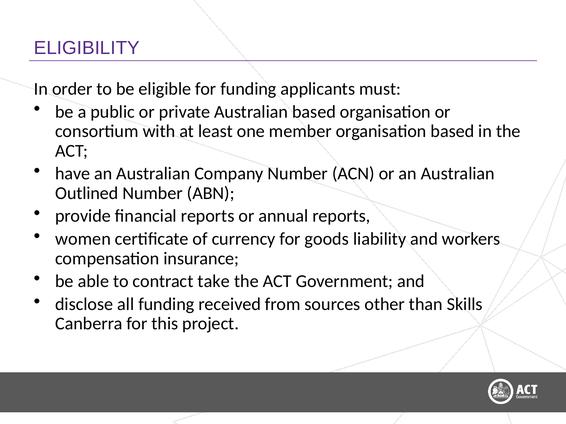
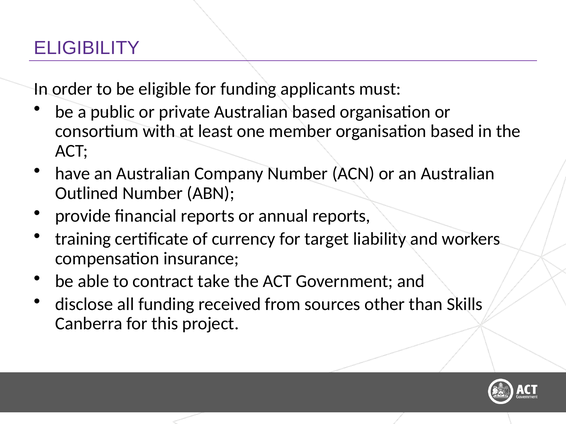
women: women -> training (83, 239)
goods: goods -> target (327, 239)
